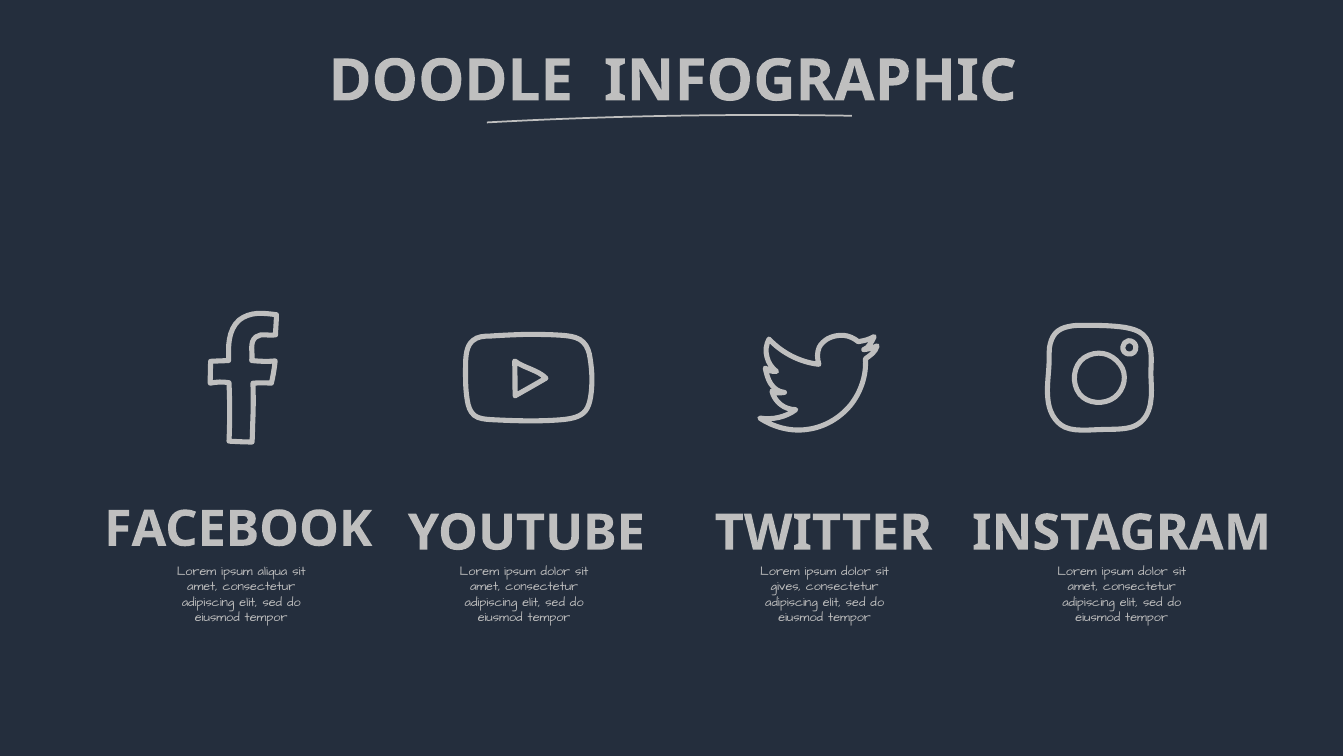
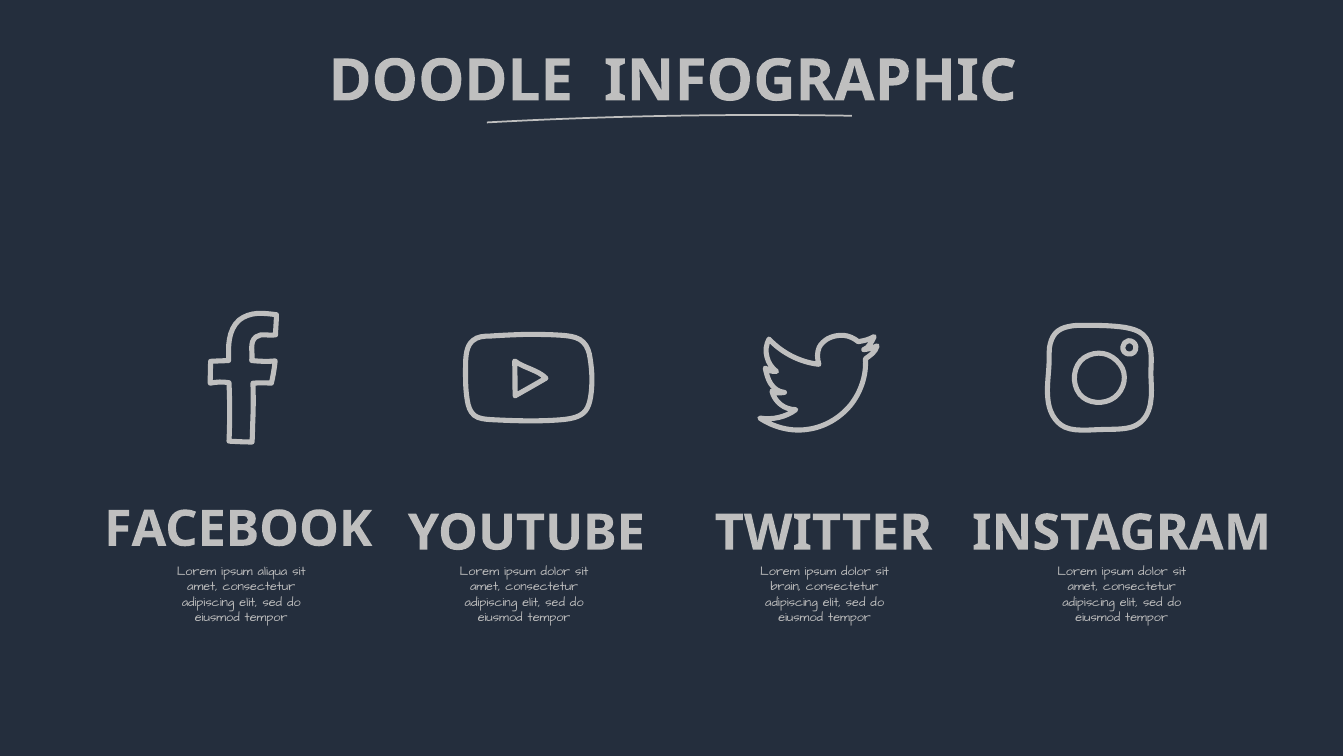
gives: gives -> brain (786, 586)
